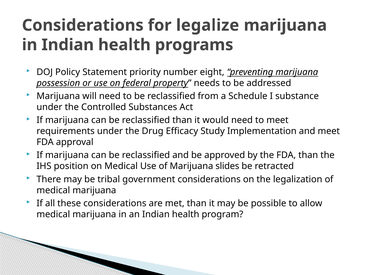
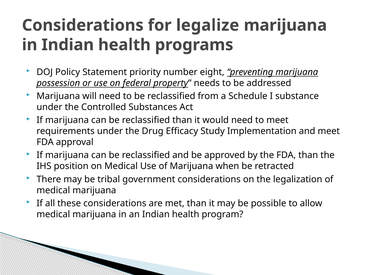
slides: slides -> when (227, 166)
